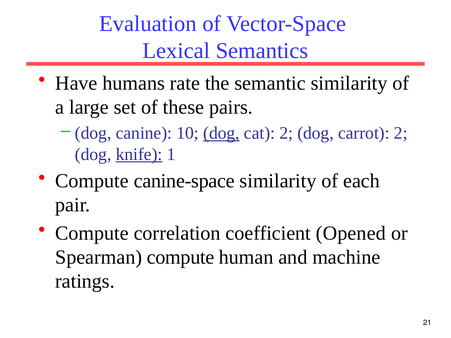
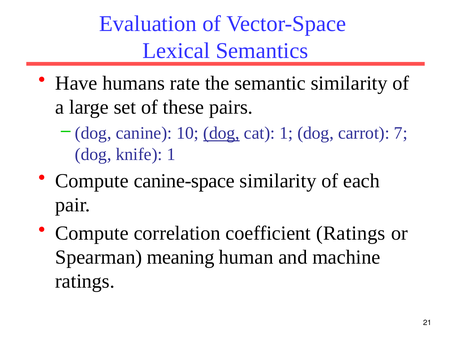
cat 2: 2 -> 1 (286, 133)
carrot 2: 2 -> 7 (401, 133)
knife underline: present -> none (139, 154)
coefficient Opened: Opened -> Ratings (351, 233)
Spearman compute: compute -> meaning (181, 257)
